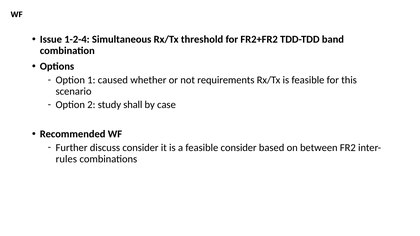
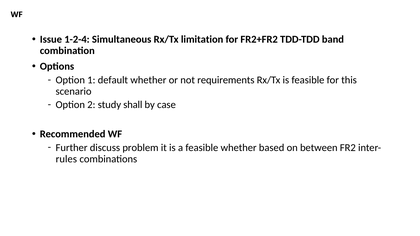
threshold: threshold -> limitation (202, 40)
caused: caused -> default (113, 80)
discuss consider: consider -> problem (140, 148)
feasible consider: consider -> whether (239, 148)
